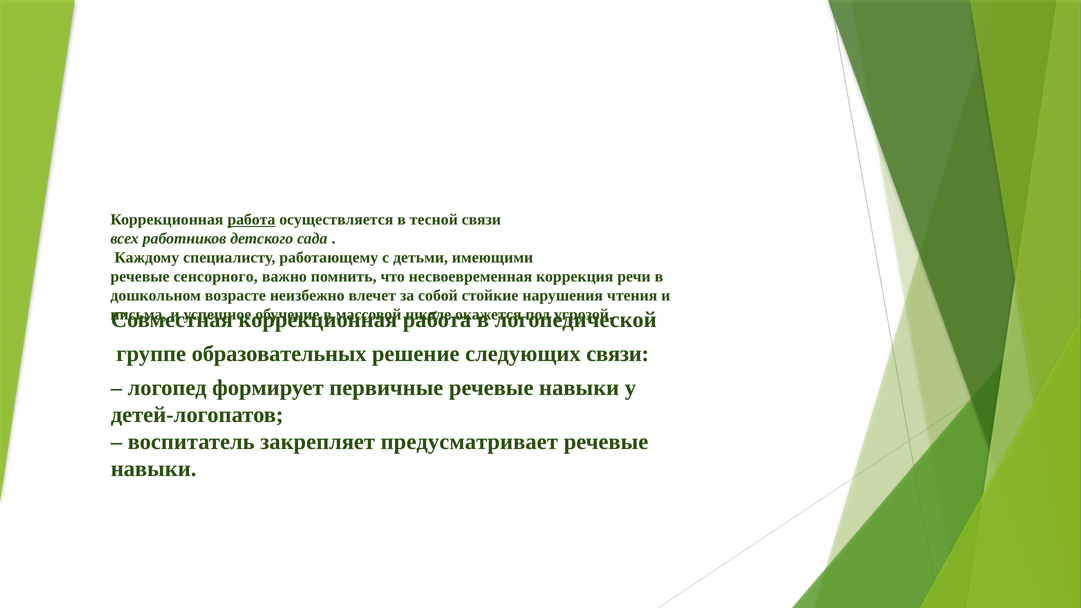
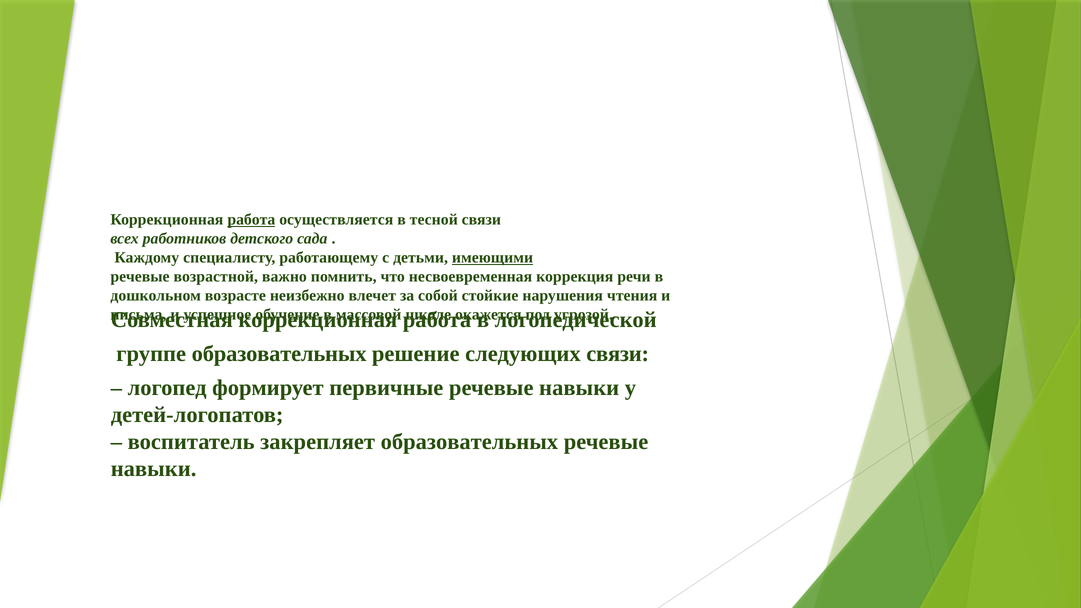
имеющими underline: none -> present (493, 258)
сенсорного: сенсорного -> возрастной (216, 276)
закрепляет предусматривает: предусматривает -> образовательных (469, 442)
